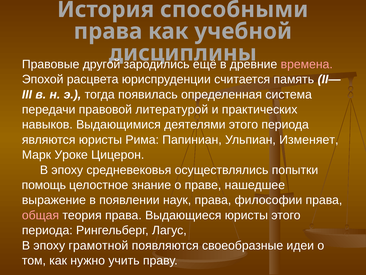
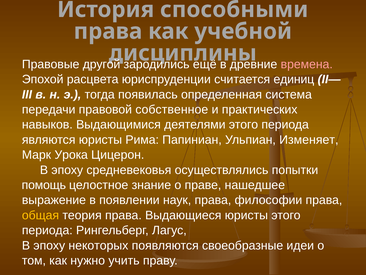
память: память -> единиц (294, 79)
литературой: литературой -> собственное (172, 109)
Уроке: Уроке -> Урока (71, 155)
общая colour: pink -> yellow (40, 215)
грамотной: грамотной -> некоторых (98, 245)
